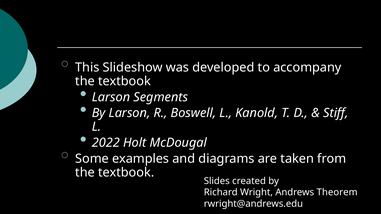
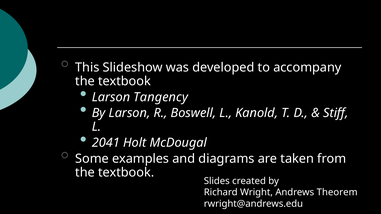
Segments: Segments -> Tangency (161, 97)
2022: 2022 -> 2041 (106, 143)
